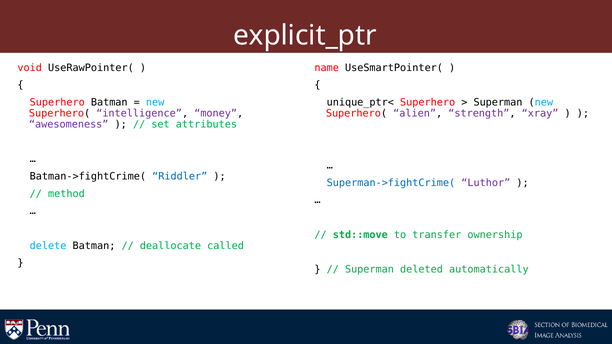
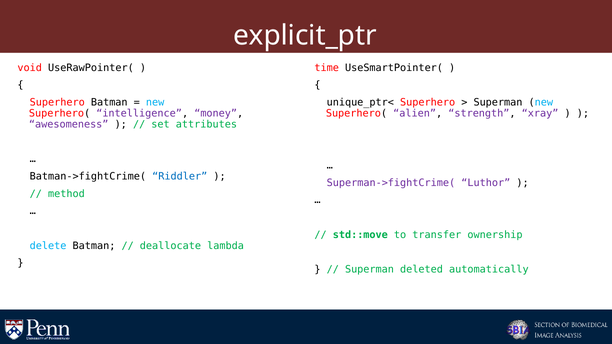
name: name -> time (327, 68)
Superman->fightCrime( colour: blue -> purple (391, 183)
called: called -> lambda (226, 246)
